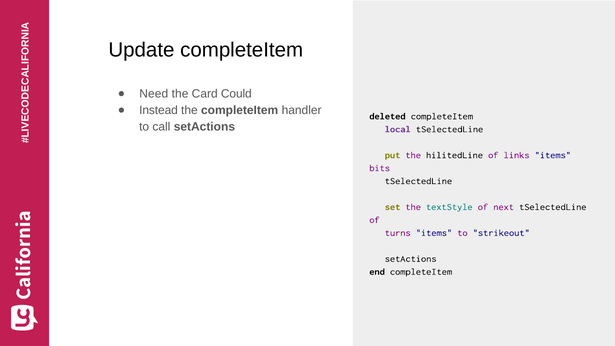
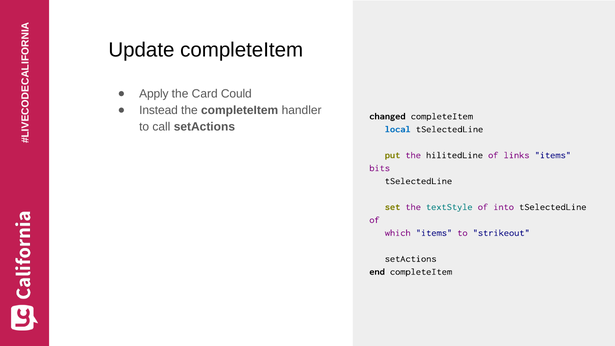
Need: Need -> Apply (154, 94)
deleted: deleted -> changed (387, 116)
local colour: purple -> blue (398, 129)
next: next -> into (504, 207)
turns: turns -> which (398, 233)
